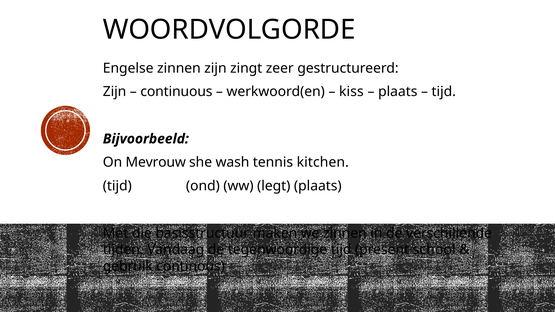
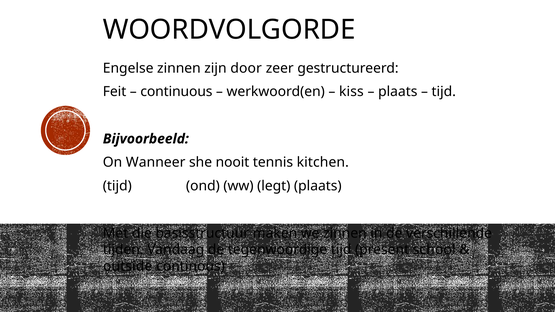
zingt: zingt -> door (246, 68)
Zijn: Zijn -> Feit (115, 92)
Mevrouw: Mevrouw -> Wanneer (156, 163)
wash: wash -> nooit (232, 163)
gebruik: gebruik -> outside (128, 267)
